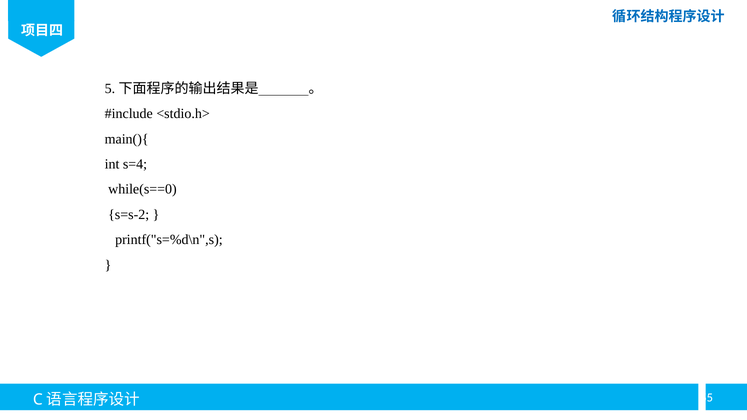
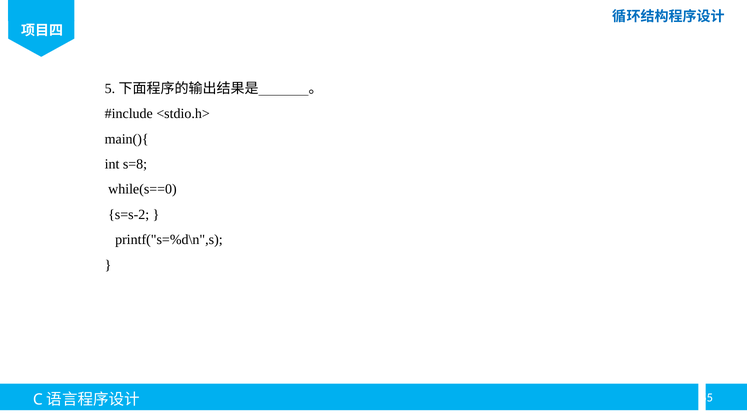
s=4: s=4 -> s=8 (135, 164)
